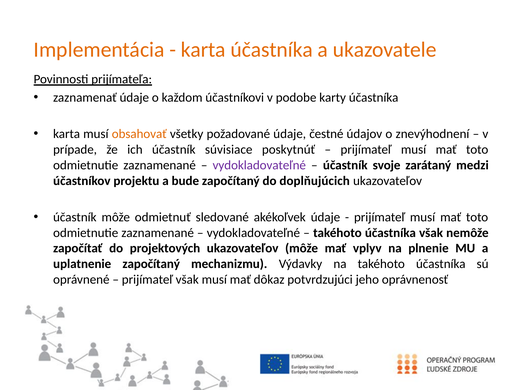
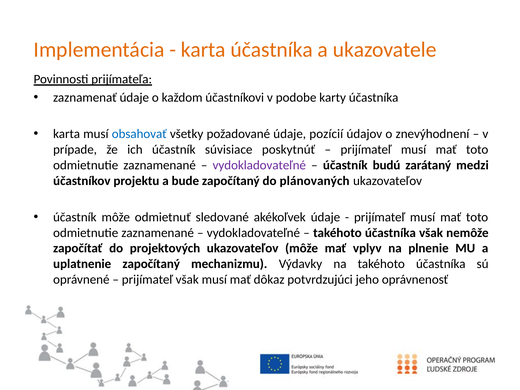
obsahovať colour: orange -> blue (139, 134)
čestné: čestné -> pozícií (326, 134)
svoje: svoje -> budú (387, 165)
doplňujúcich: doplňujúcich -> plánovaných (315, 181)
